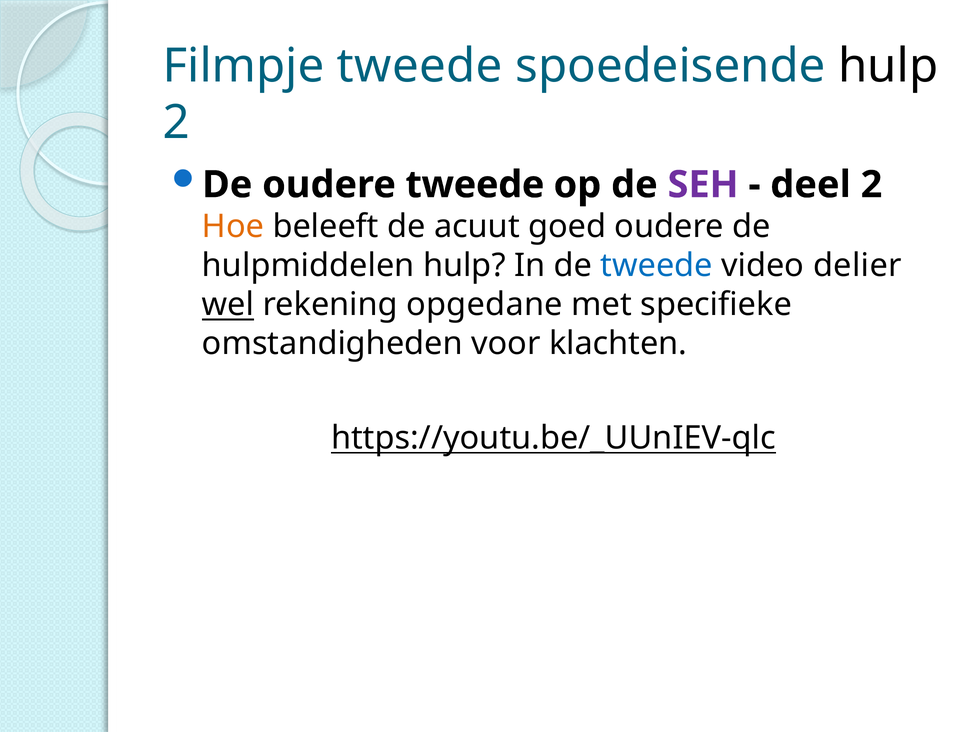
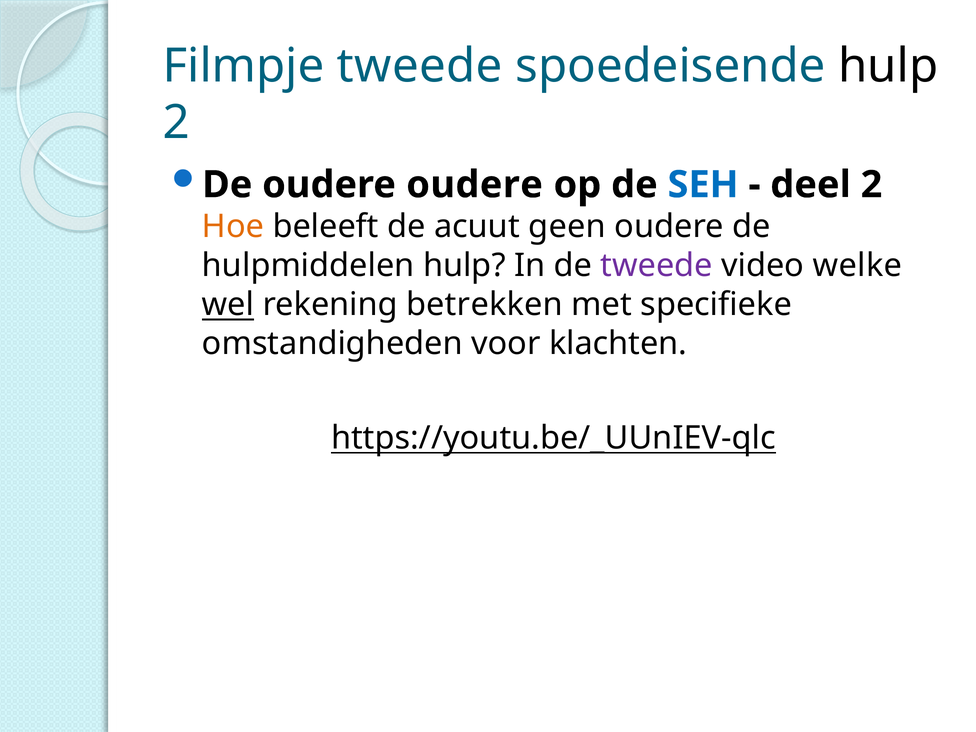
oudere tweede: tweede -> oudere (475, 185)
SEH colour: purple -> blue (703, 185)
goed: goed -> geen (567, 227)
tweede colour: blue -> purple (657, 266)
delier: delier -> welke (857, 266)
opgedane: opgedane -> betrekken (485, 305)
